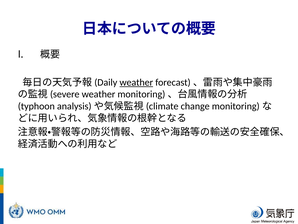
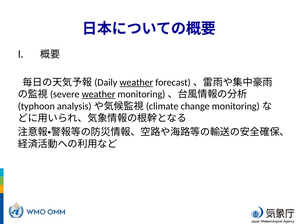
weather underline: none -> present (98, 94)
